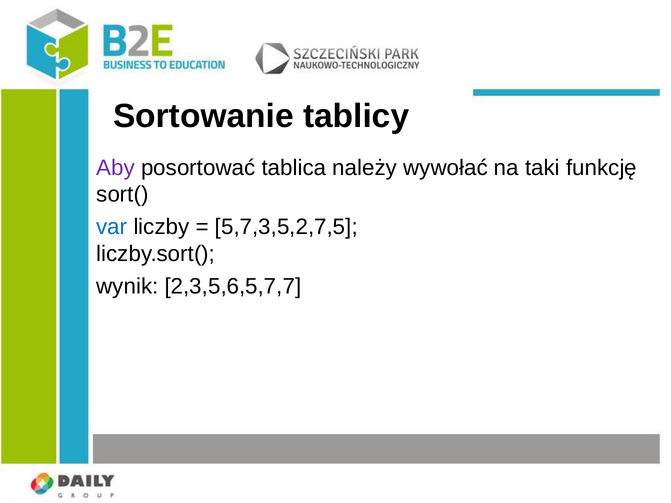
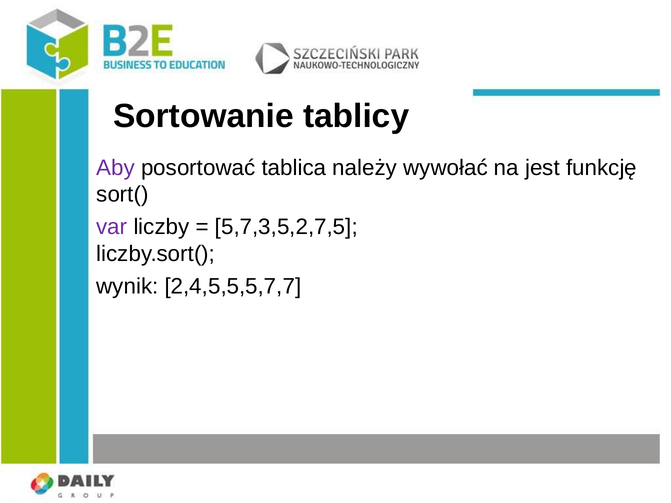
taki: taki -> jest (542, 168)
var colour: blue -> purple (112, 227)
2,3,5,6,5,7,7: 2,3,5,6,5,7,7 -> 2,4,5,5,5,7,7 (233, 286)
